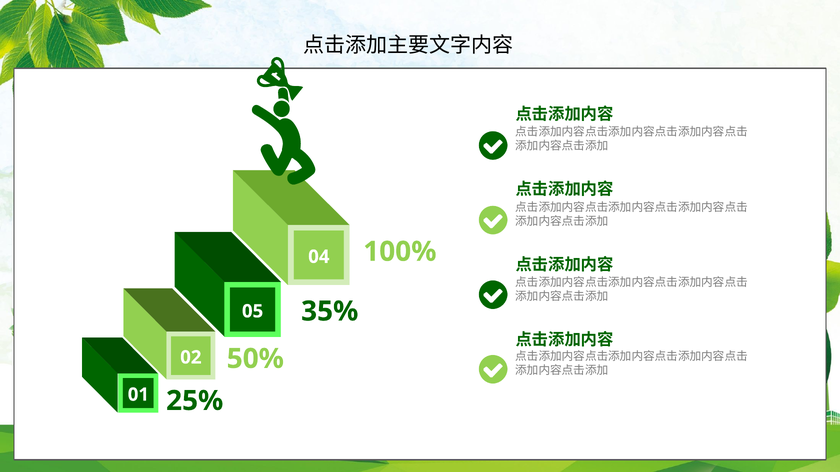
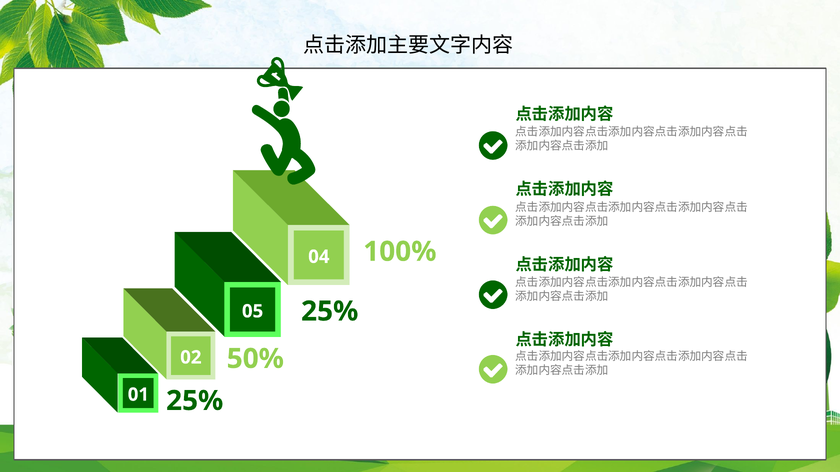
35%: 35% -> 25% (330, 312)
